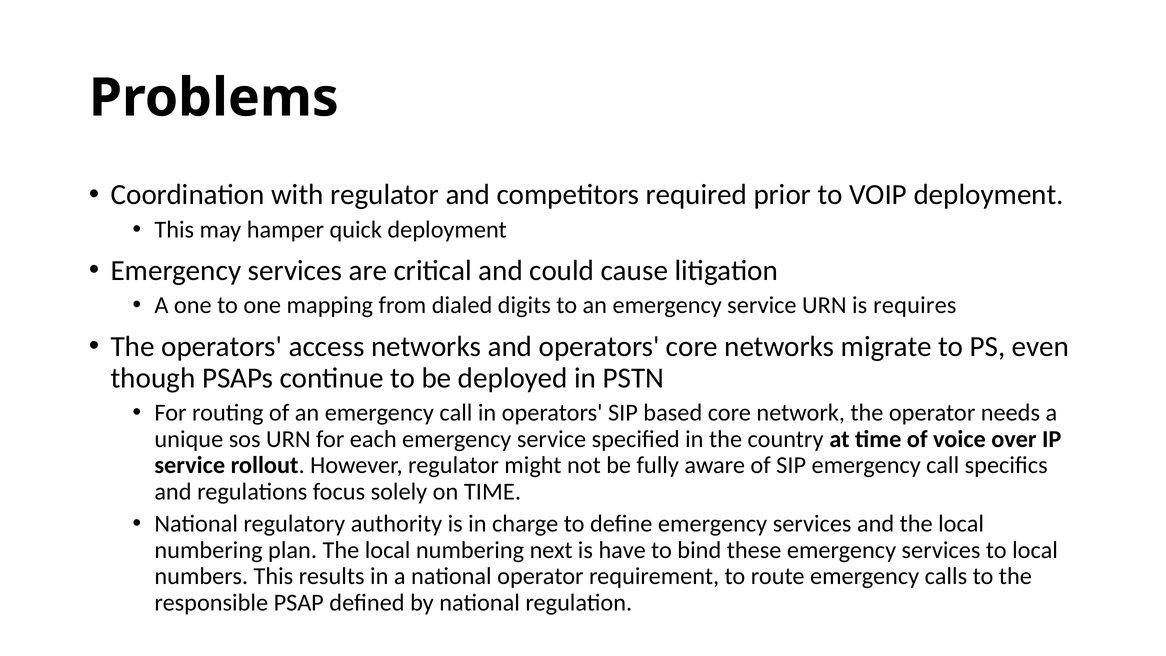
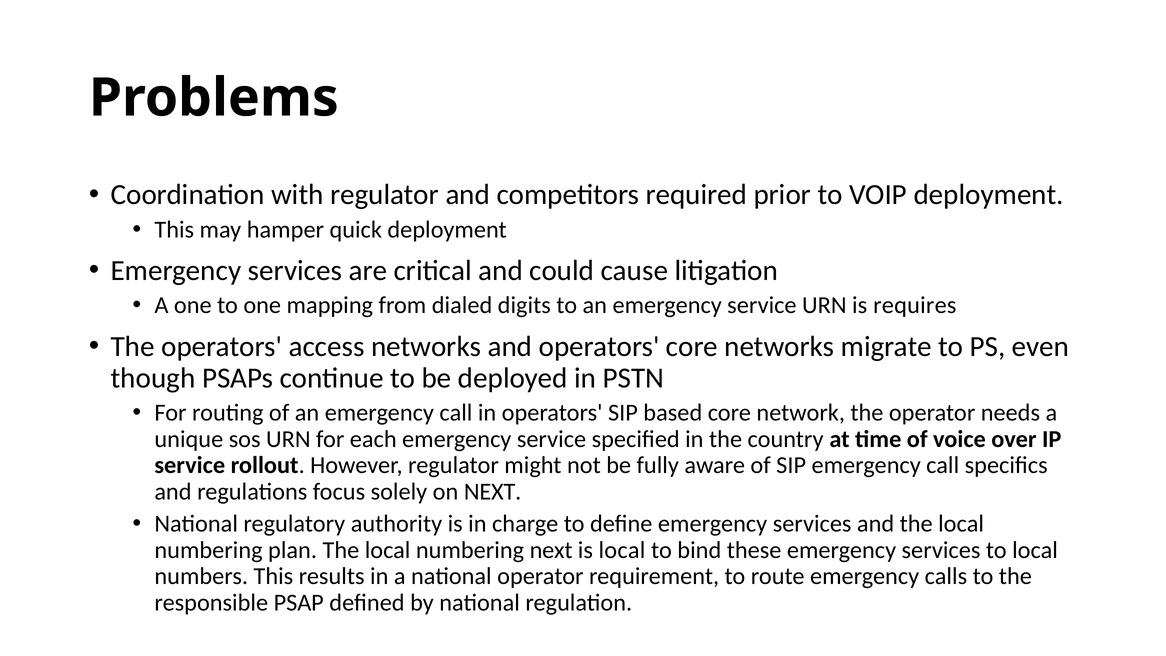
on TIME: TIME -> NEXT (493, 491)
is have: have -> local (622, 550)
